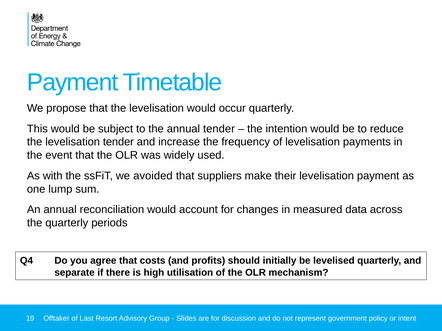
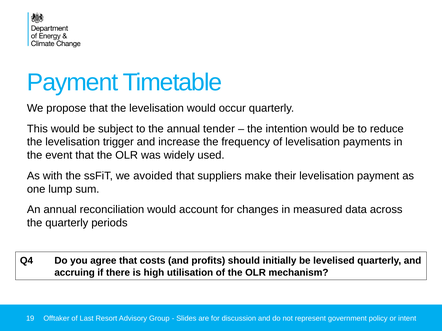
levelisation tender: tender -> trigger (118, 142)
separate: separate -> accruing (75, 273)
